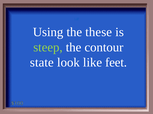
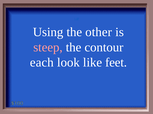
these: these -> other (99, 32)
steep colour: light green -> pink (48, 48)
state: state -> each (42, 63)
